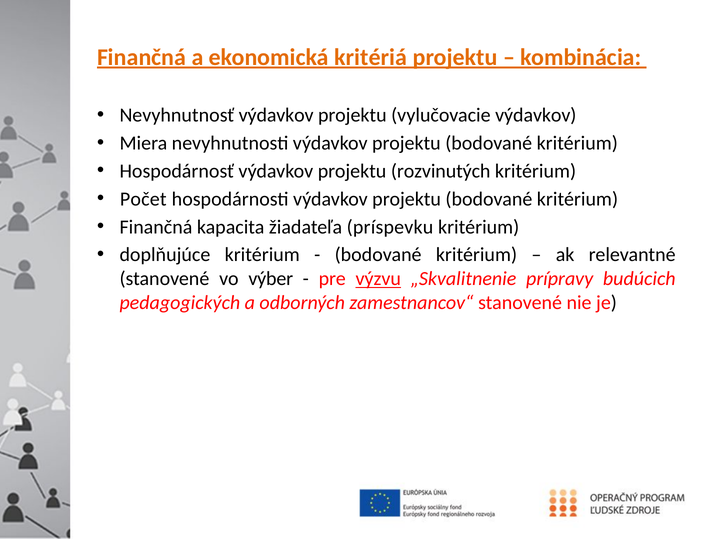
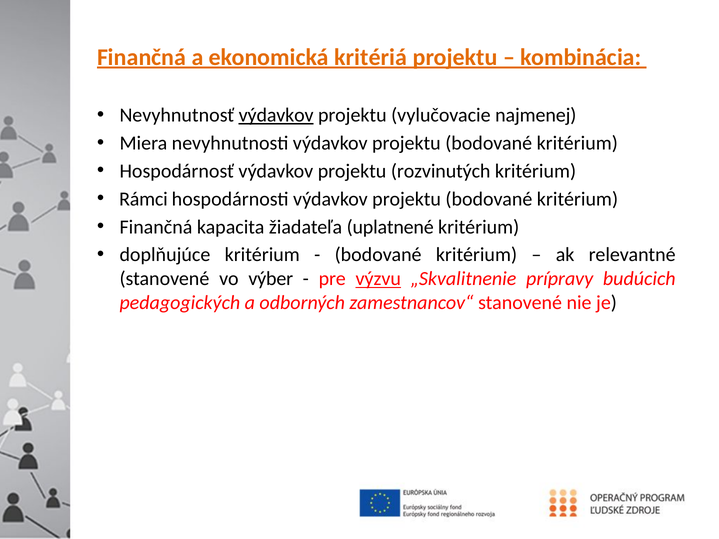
výdavkov underline: none -> present (276, 115)
vylučovacie výdavkov: výdavkov -> najmenej (536, 115)
Počet: Počet -> Rámci (143, 199)
príspevku: príspevku -> uplatnené (390, 227)
